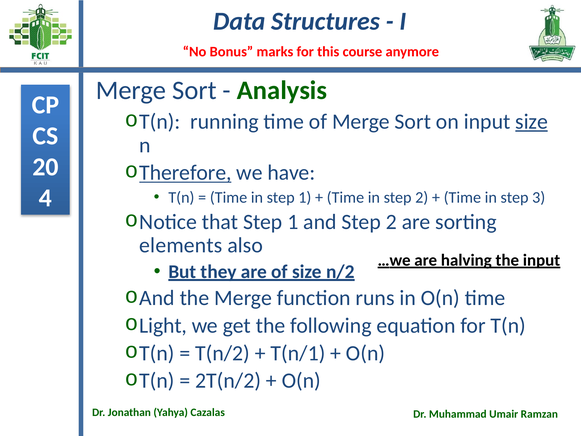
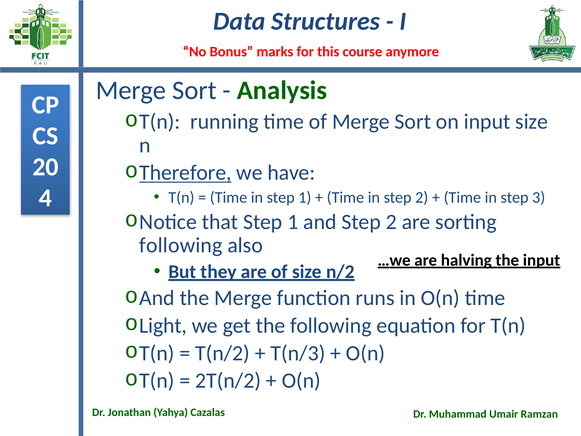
size underline: present -> none (532, 122)
elements: elements -> following (181, 245)
T(n/1: T(n/1 -> T(n/3 (298, 353)
